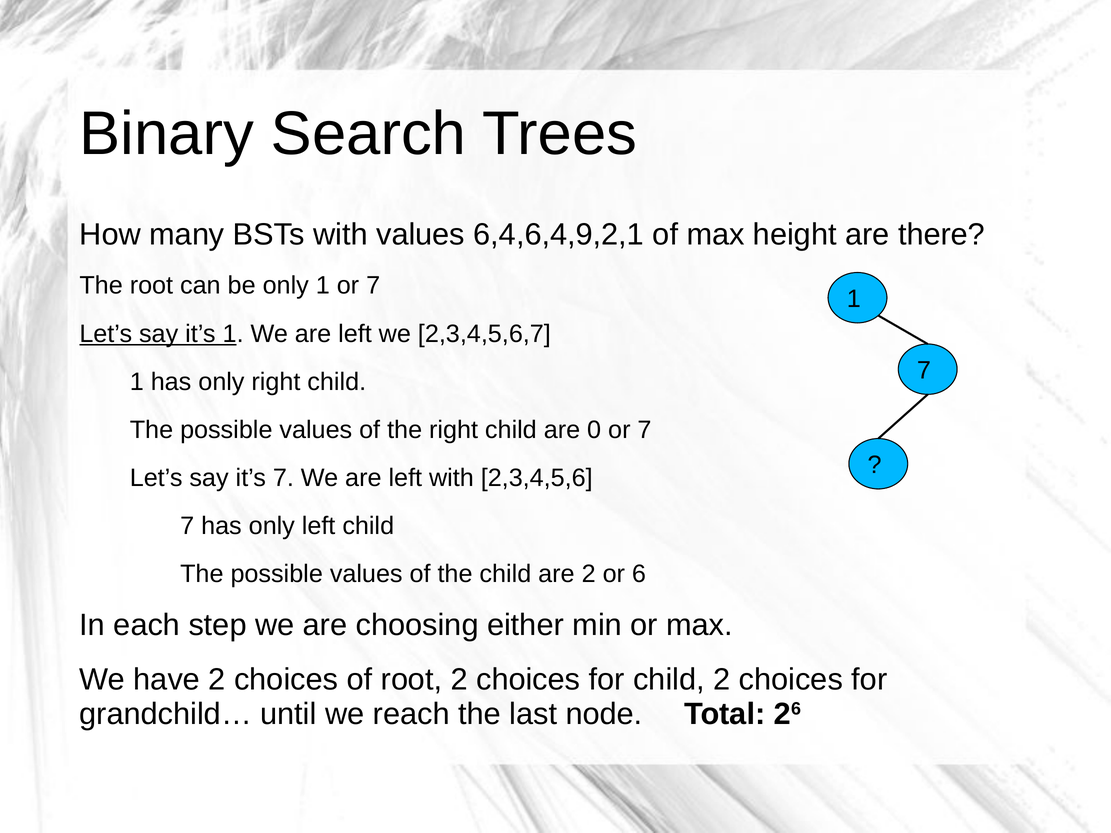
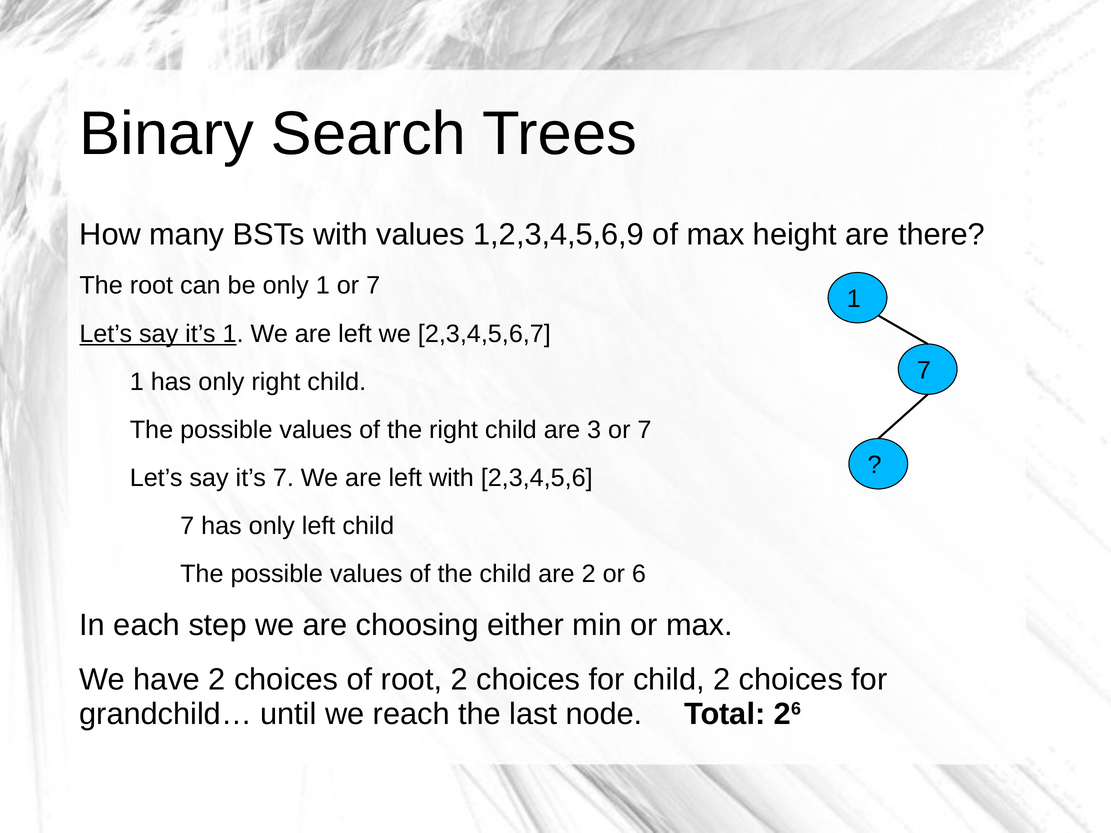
6,4,6,4,9,2,1: 6,4,6,4,9,2,1 -> 1,2,3,4,5,6,9 (559, 235)
0: 0 -> 3 (594, 430)
